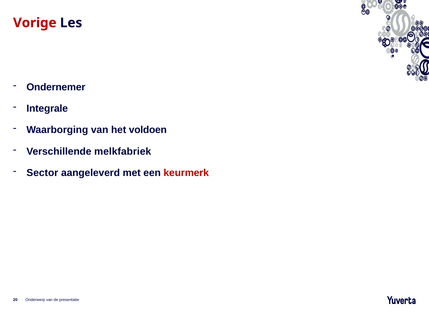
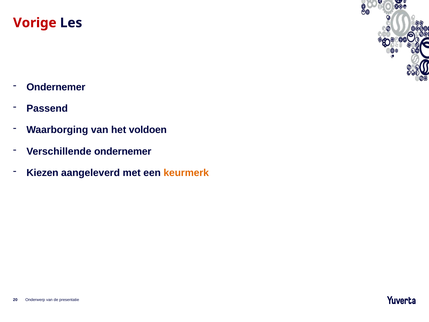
Integrale: Integrale -> Passend (47, 108)
Verschillende melkfabriek: melkfabriek -> ondernemer (123, 151)
Sector: Sector -> Kiezen (42, 173)
keurmerk colour: red -> orange (186, 173)
